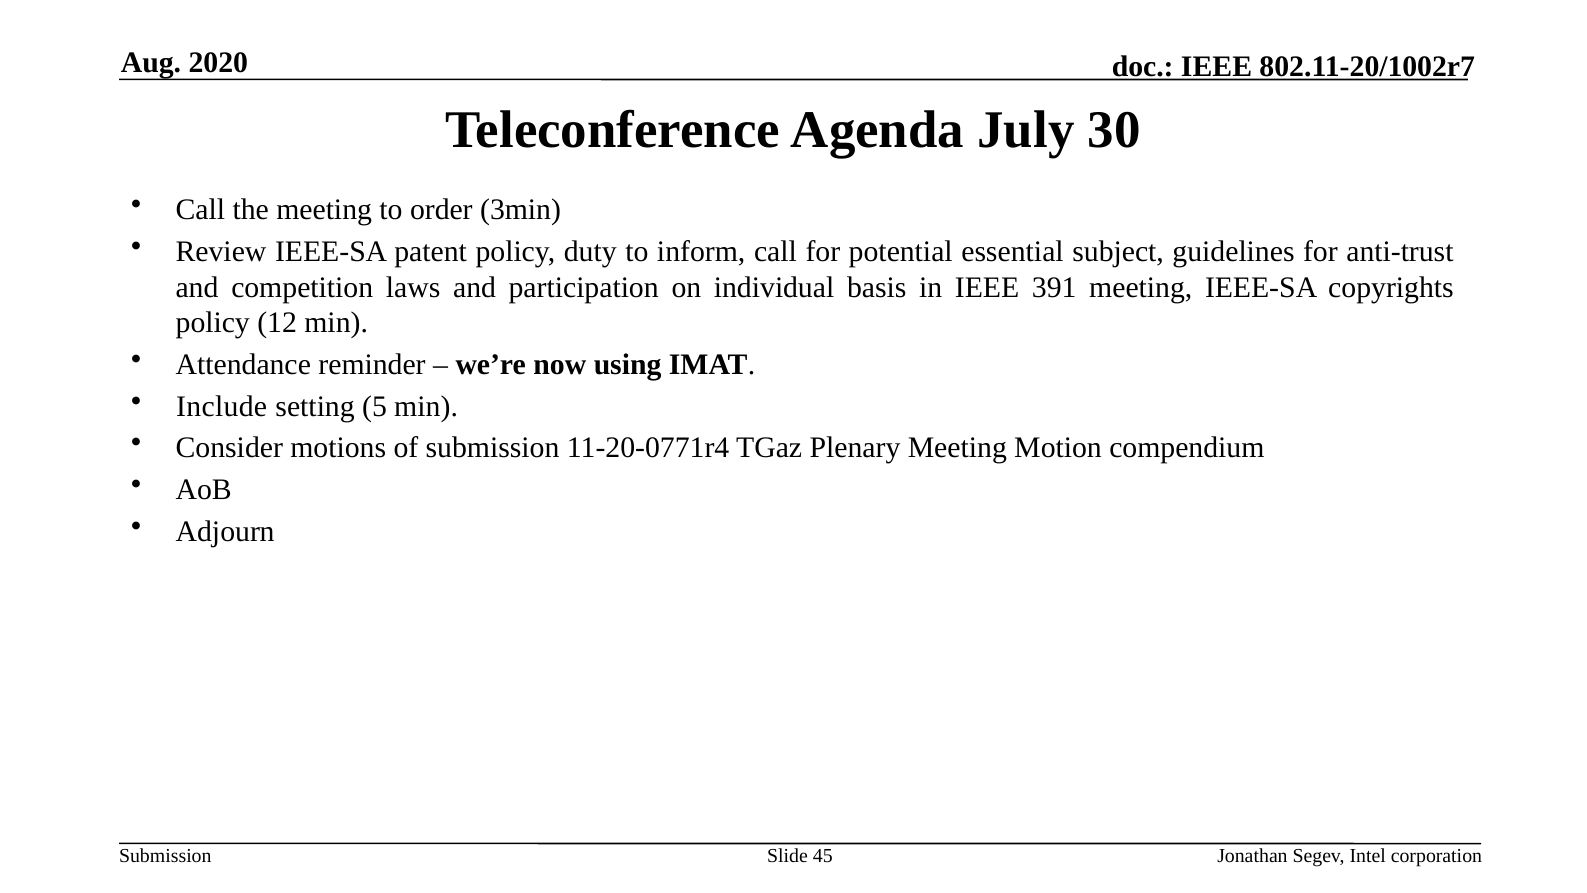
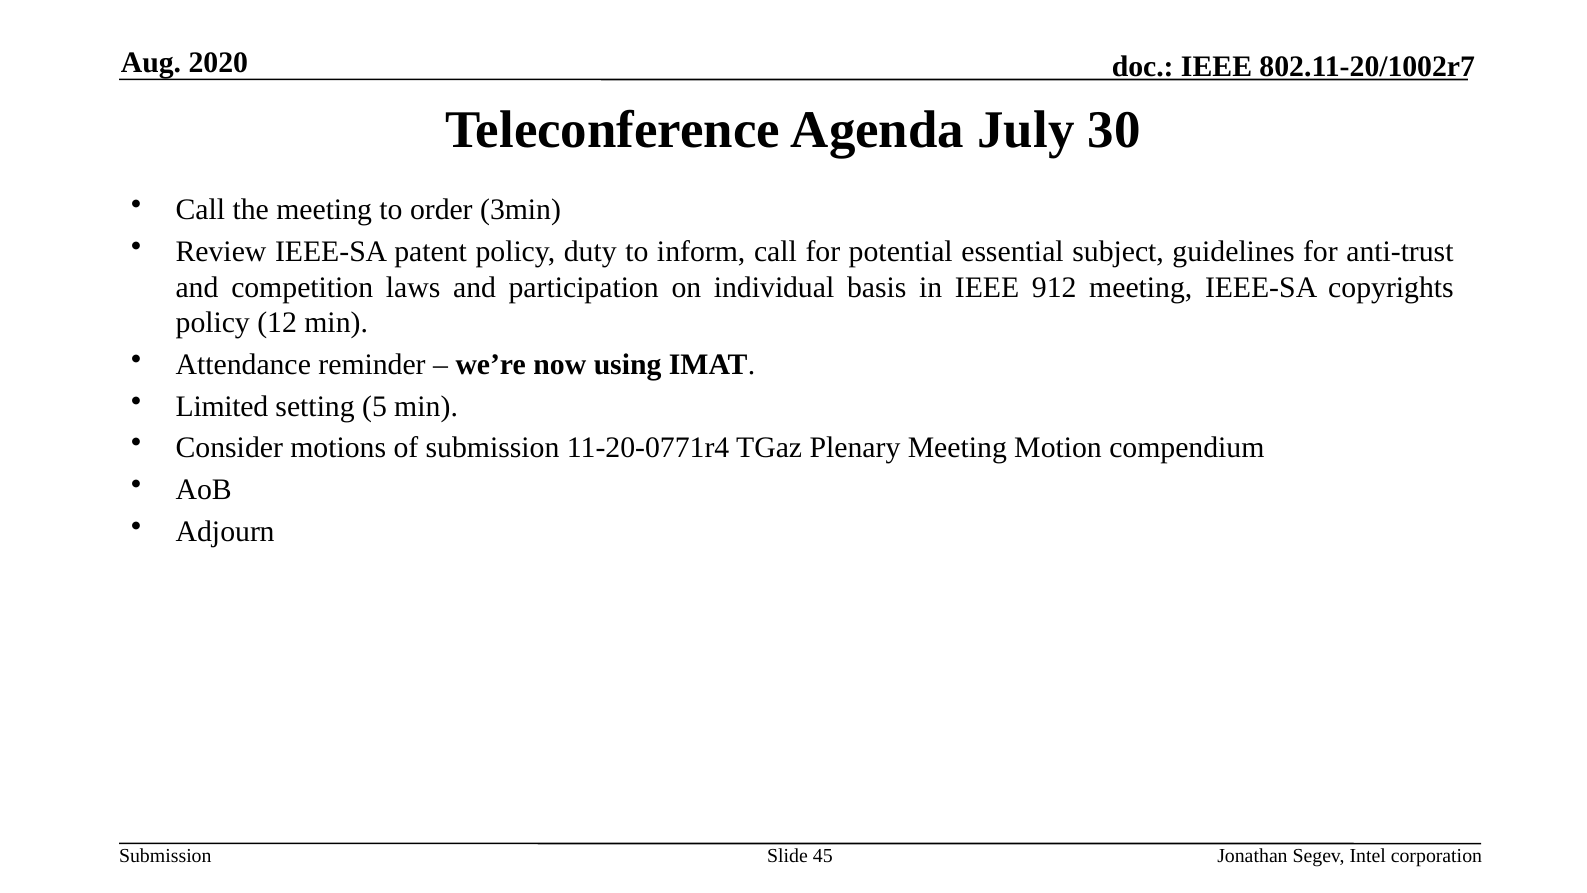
391: 391 -> 912 (1054, 287)
Include: Include -> Limited (222, 406)
